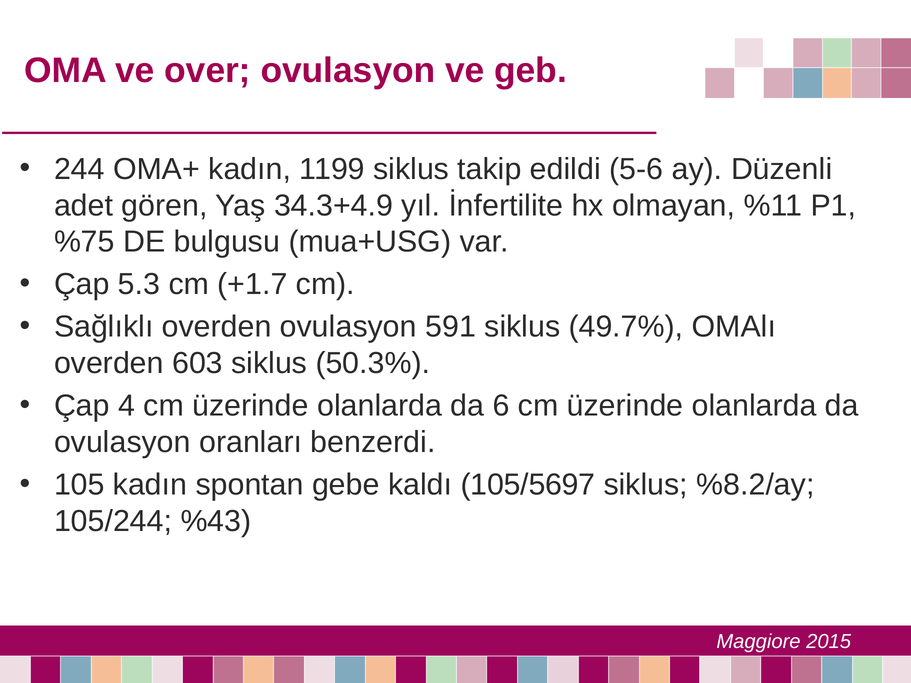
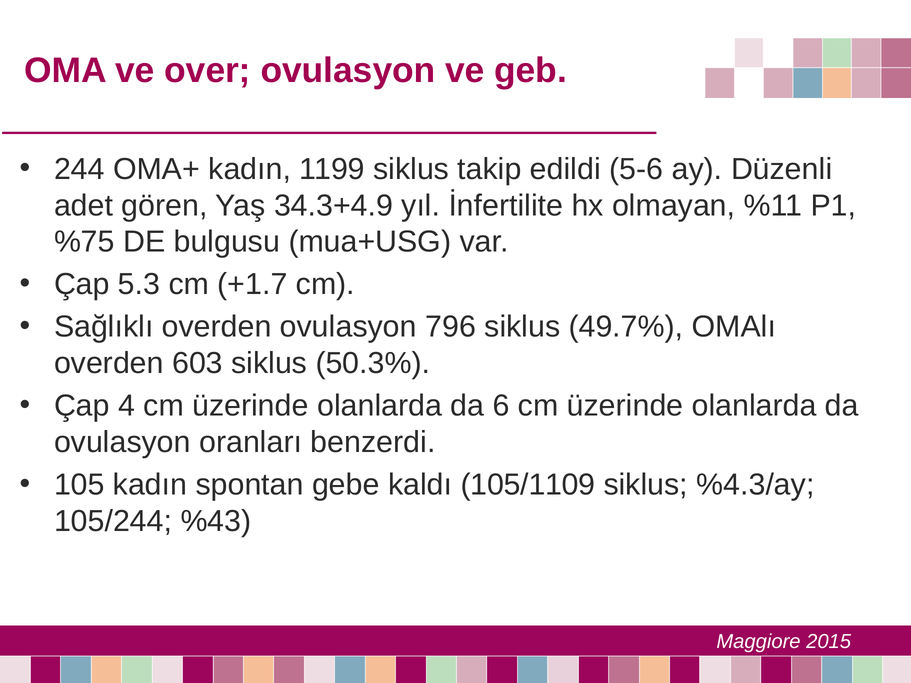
591: 591 -> 796 (451, 327)
105/5697: 105/5697 -> 105/1109 (528, 485)
%8.2/ay: %8.2/ay -> %4.3/ay (755, 485)
